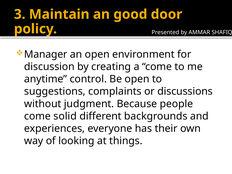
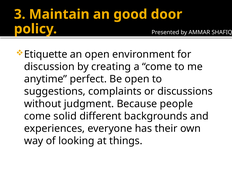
Manager: Manager -> Etiquette (46, 54)
control: control -> perfect (88, 79)
